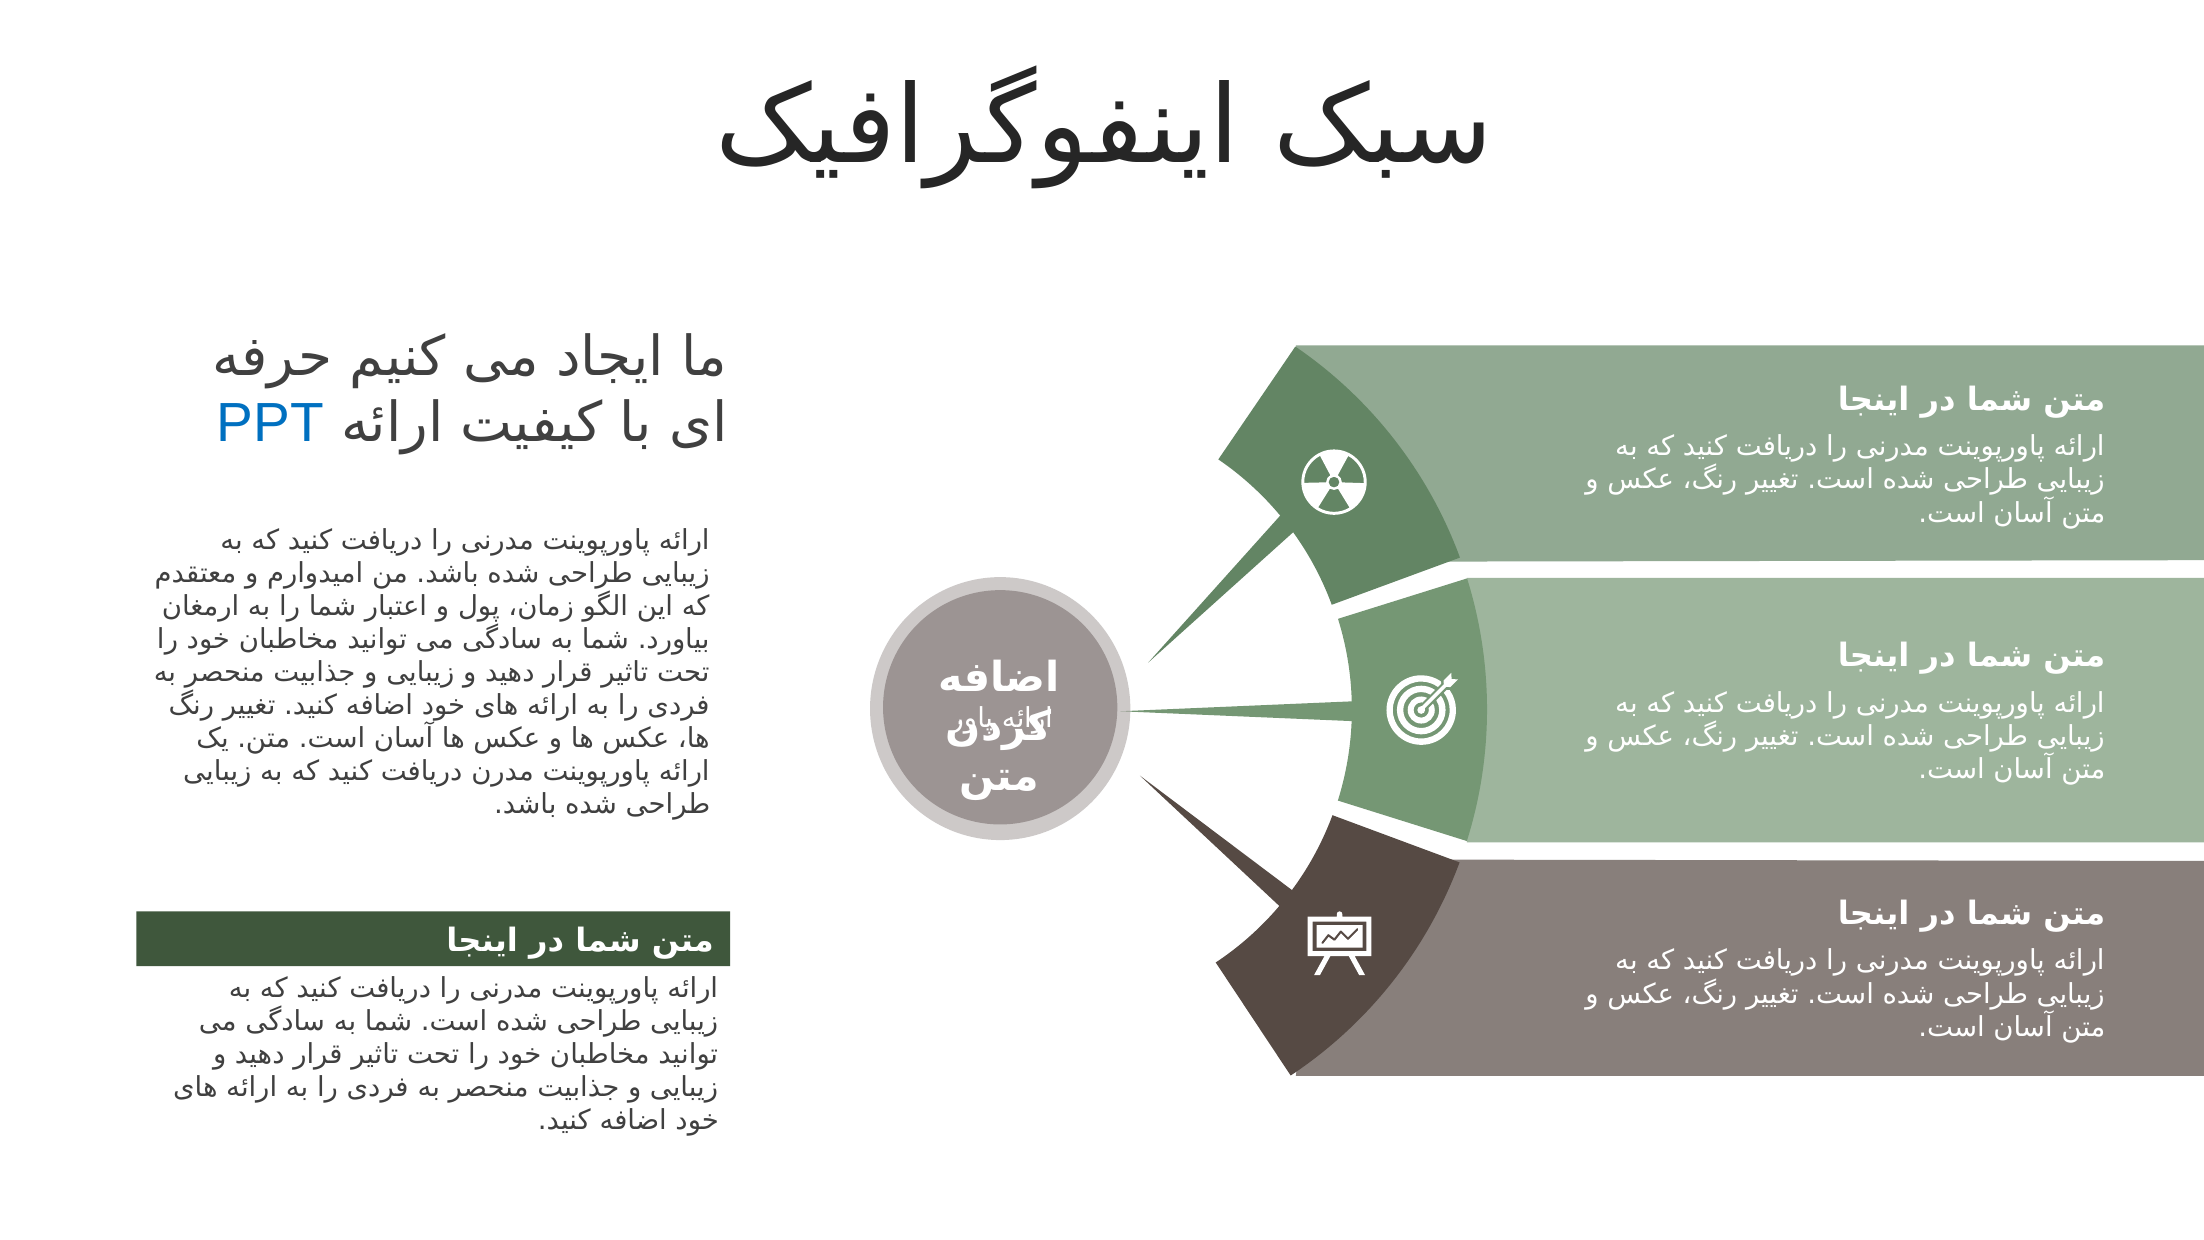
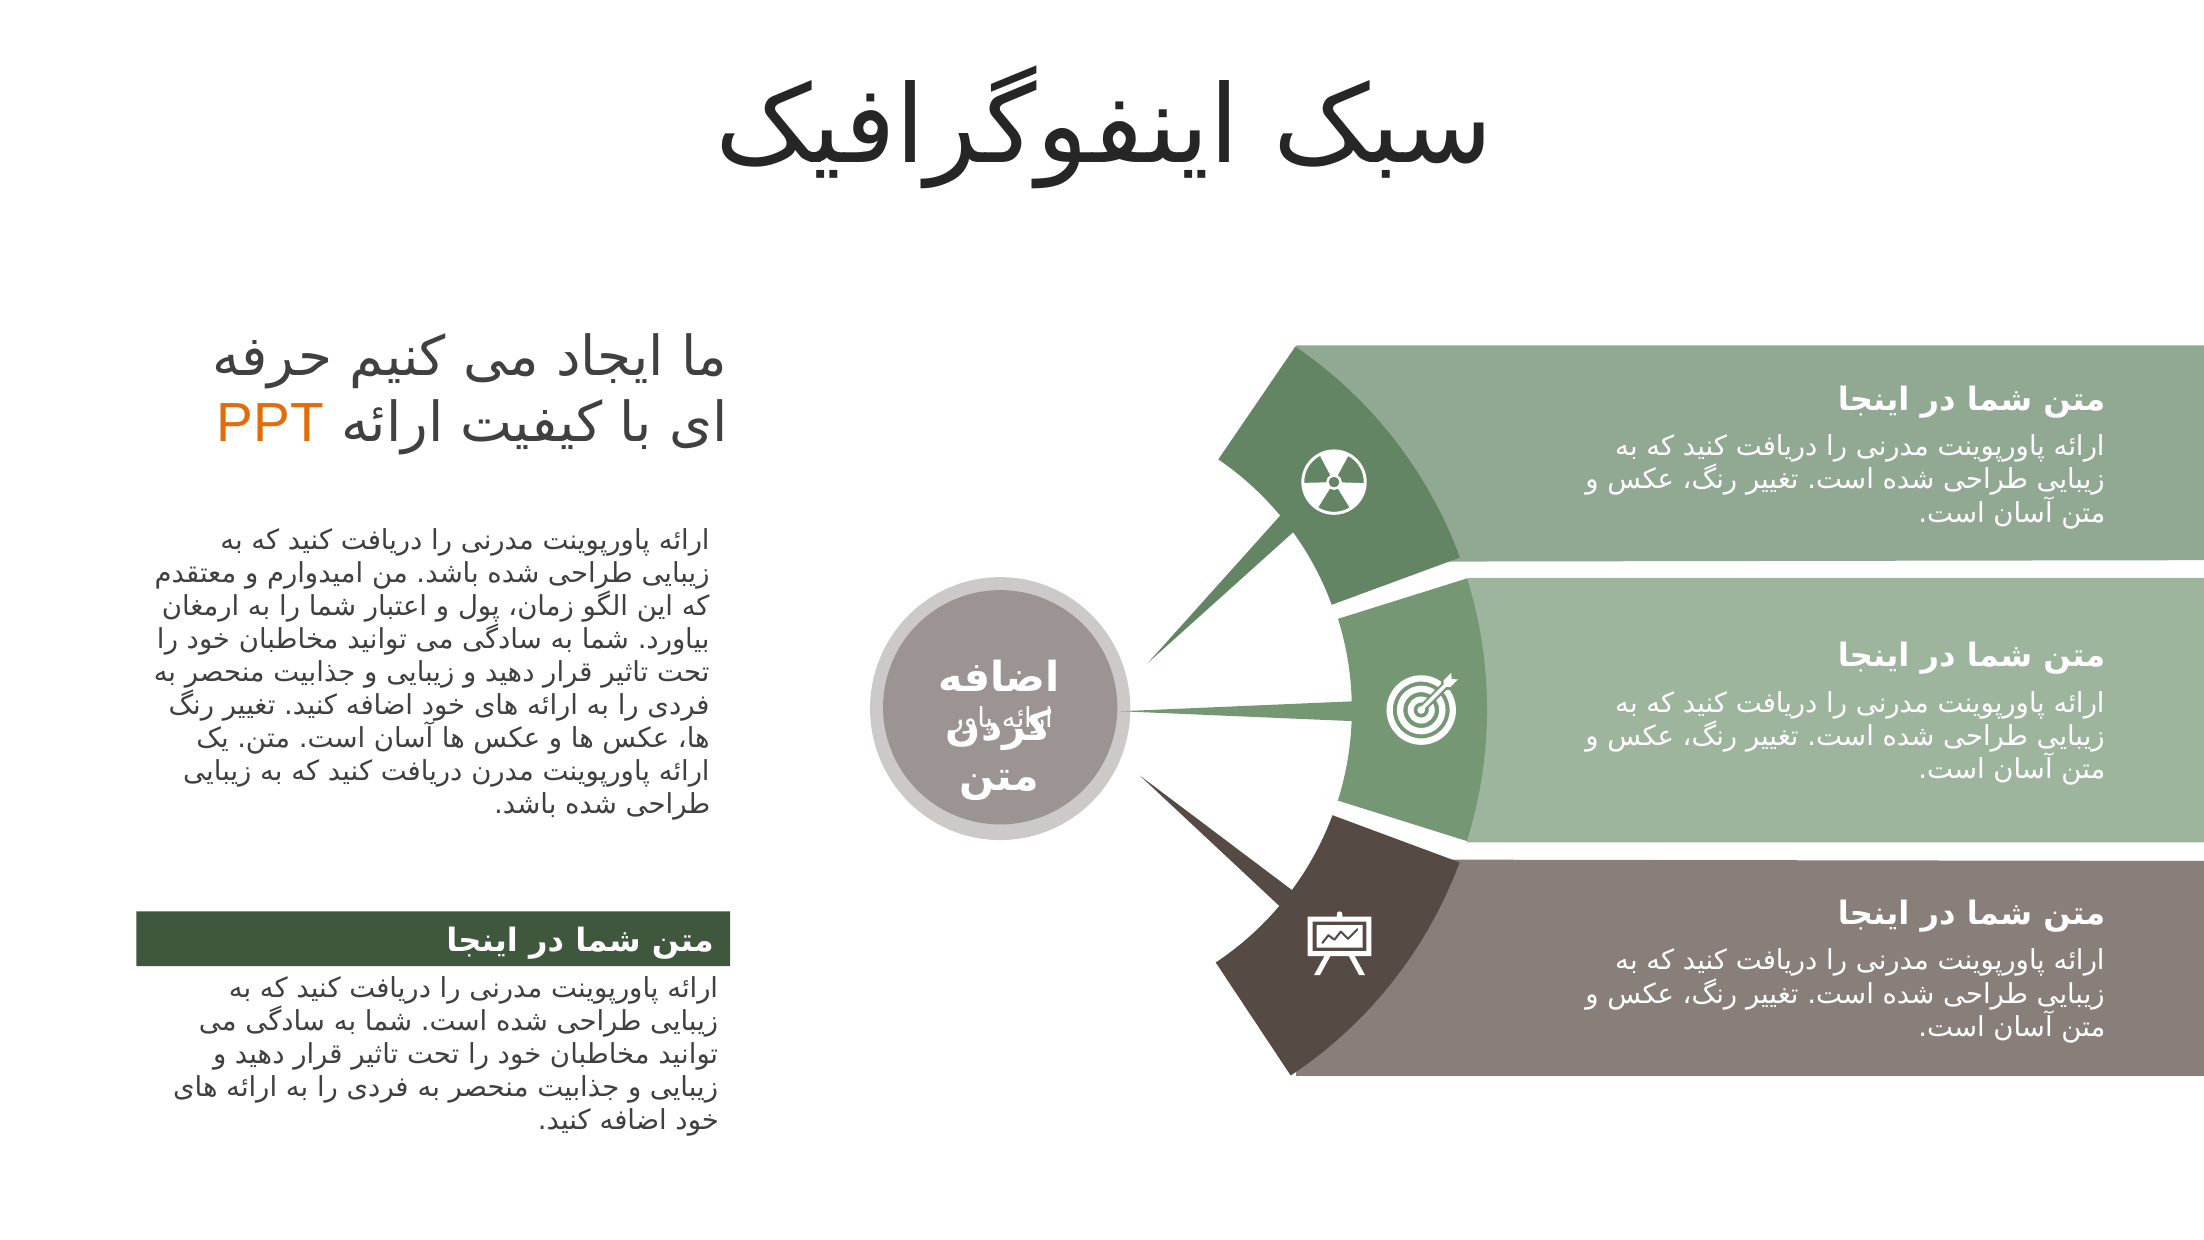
PPT colour: blue -> orange (270, 423)
